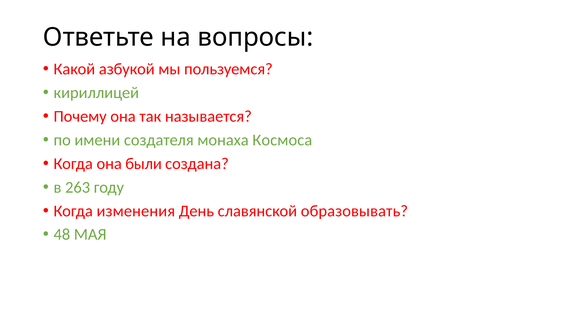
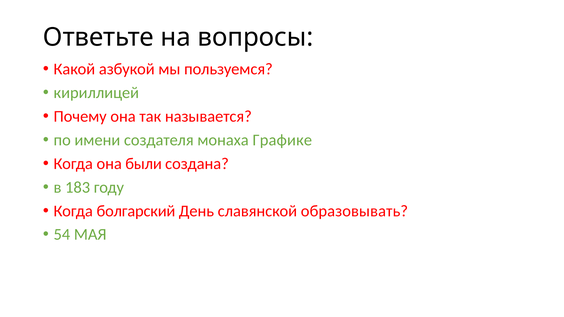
Космоса: Космоса -> Графике (282, 140)
263: 263 -> 183 (78, 187)
изменения: изменения -> болгарский (136, 211)
48: 48 -> 54 (62, 235)
